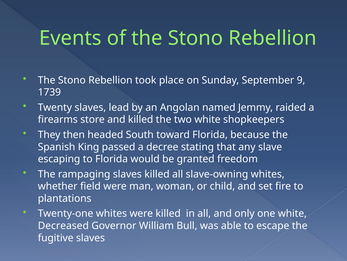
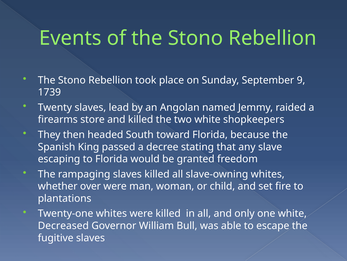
field: field -> over (90, 186)
